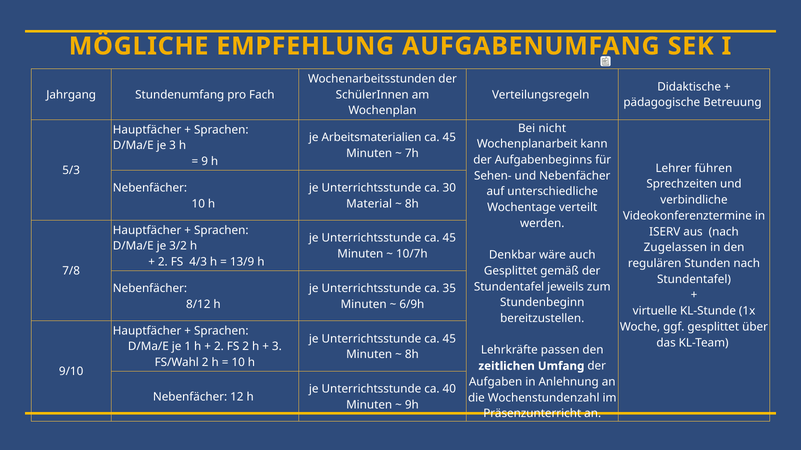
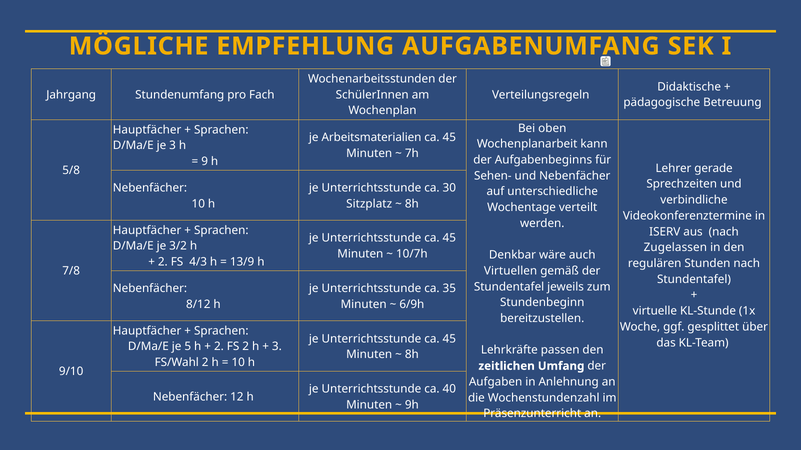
nicht: nicht -> oben (552, 128)
führen: führen -> gerade (714, 169)
5/3: 5/3 -> 5/8 (71, 171)
Material: Material -> Sitzplatz (369, 204)
Gesplittet: Gesplittet -> Virtuellen (511, 271)
1: 1 -> 5 (188, 347)
